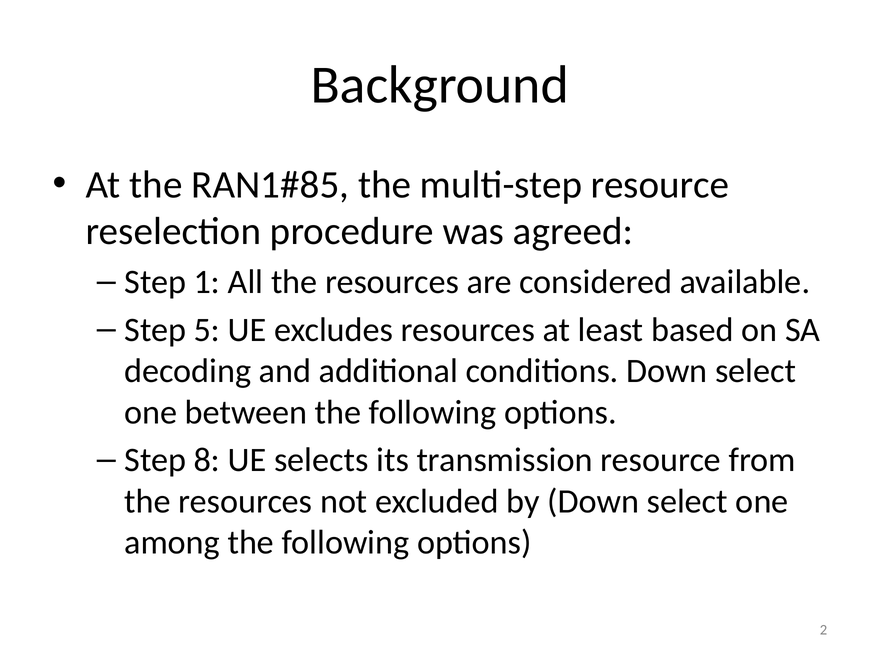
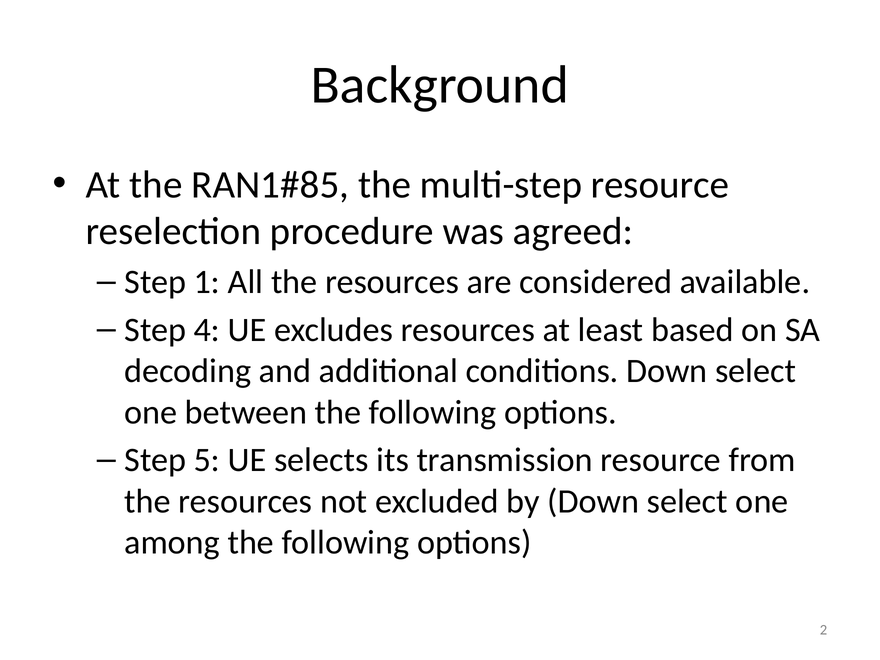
5: 5 -> 4 (207, 330)
8: 8 -> 5 (207, 460)
